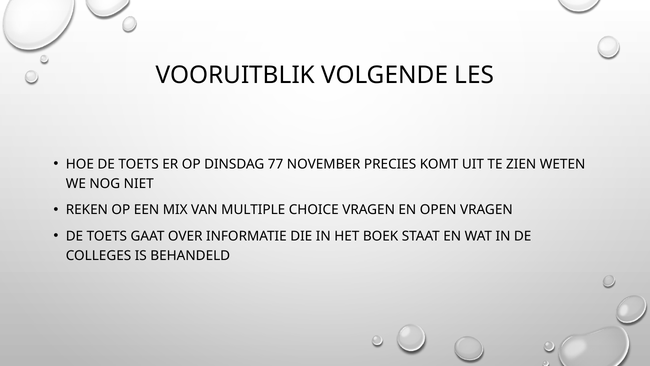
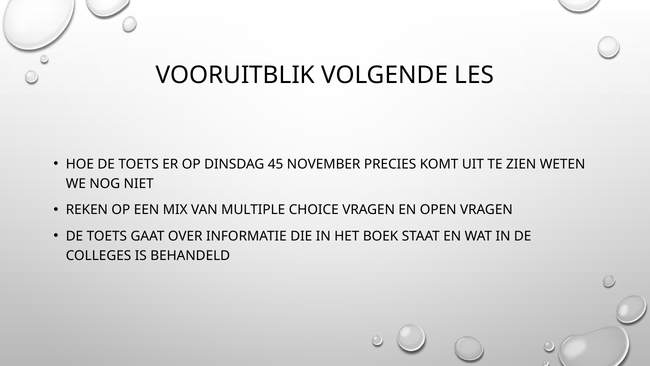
77: 77 -> 45 (276, 164)
